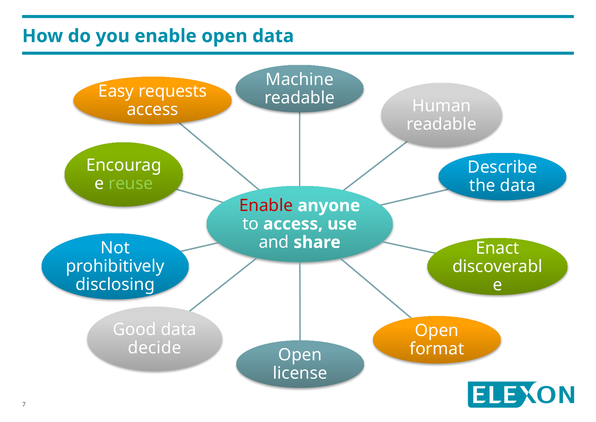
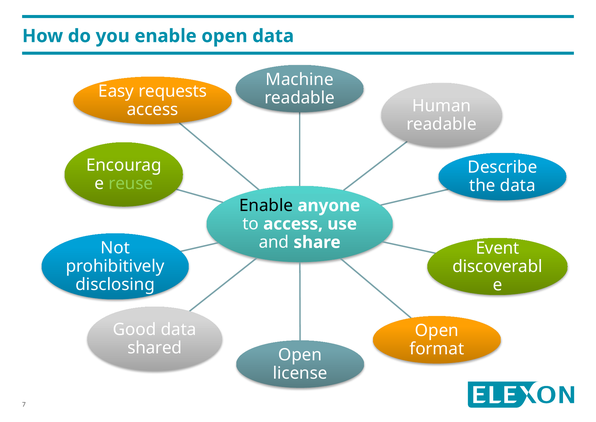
Enable colour: red -> black (266, 205)
Enact: Enact -> Event (498, 248)
decide: decide -> shared (155, 347)
